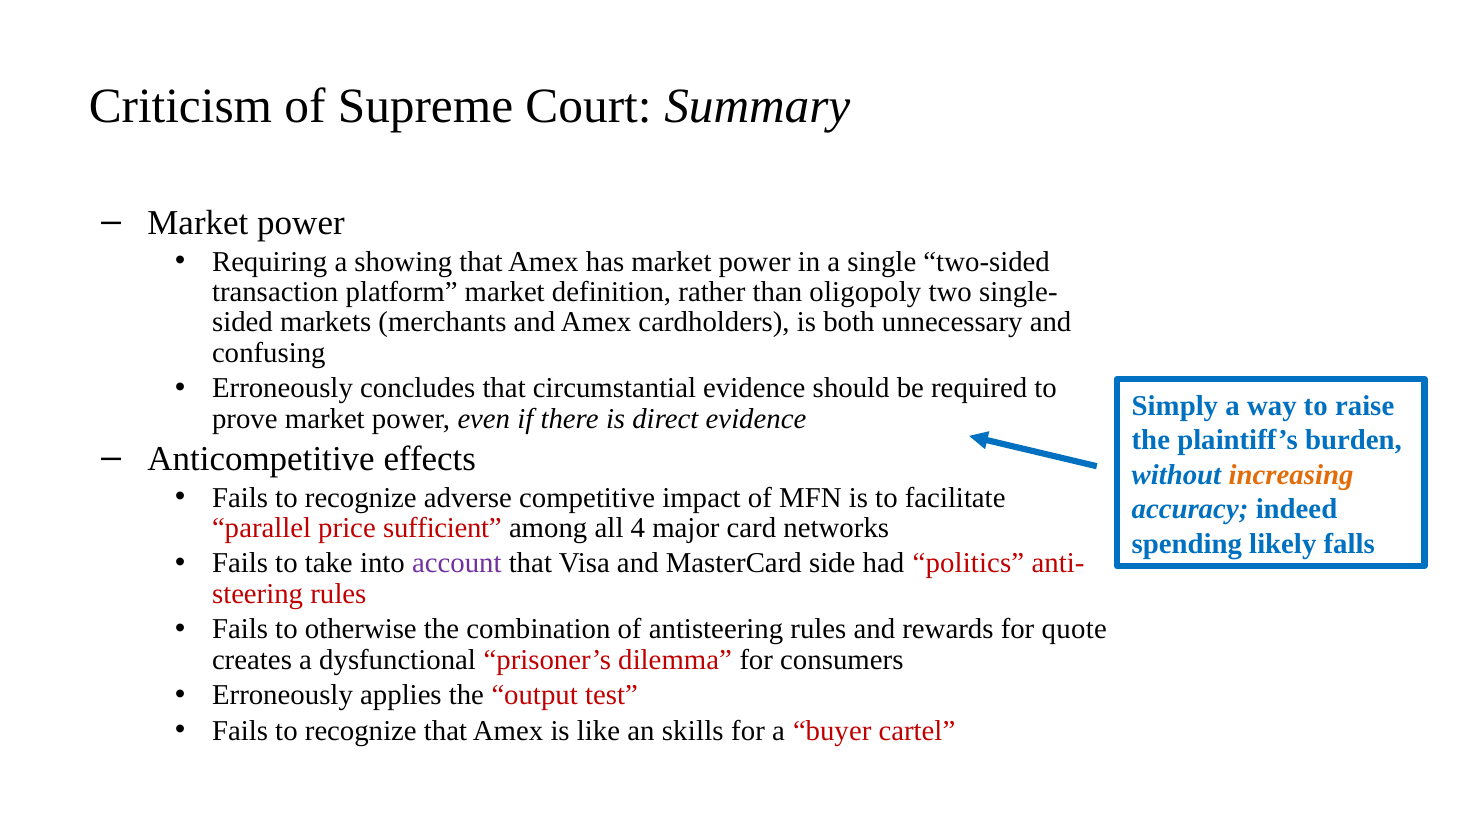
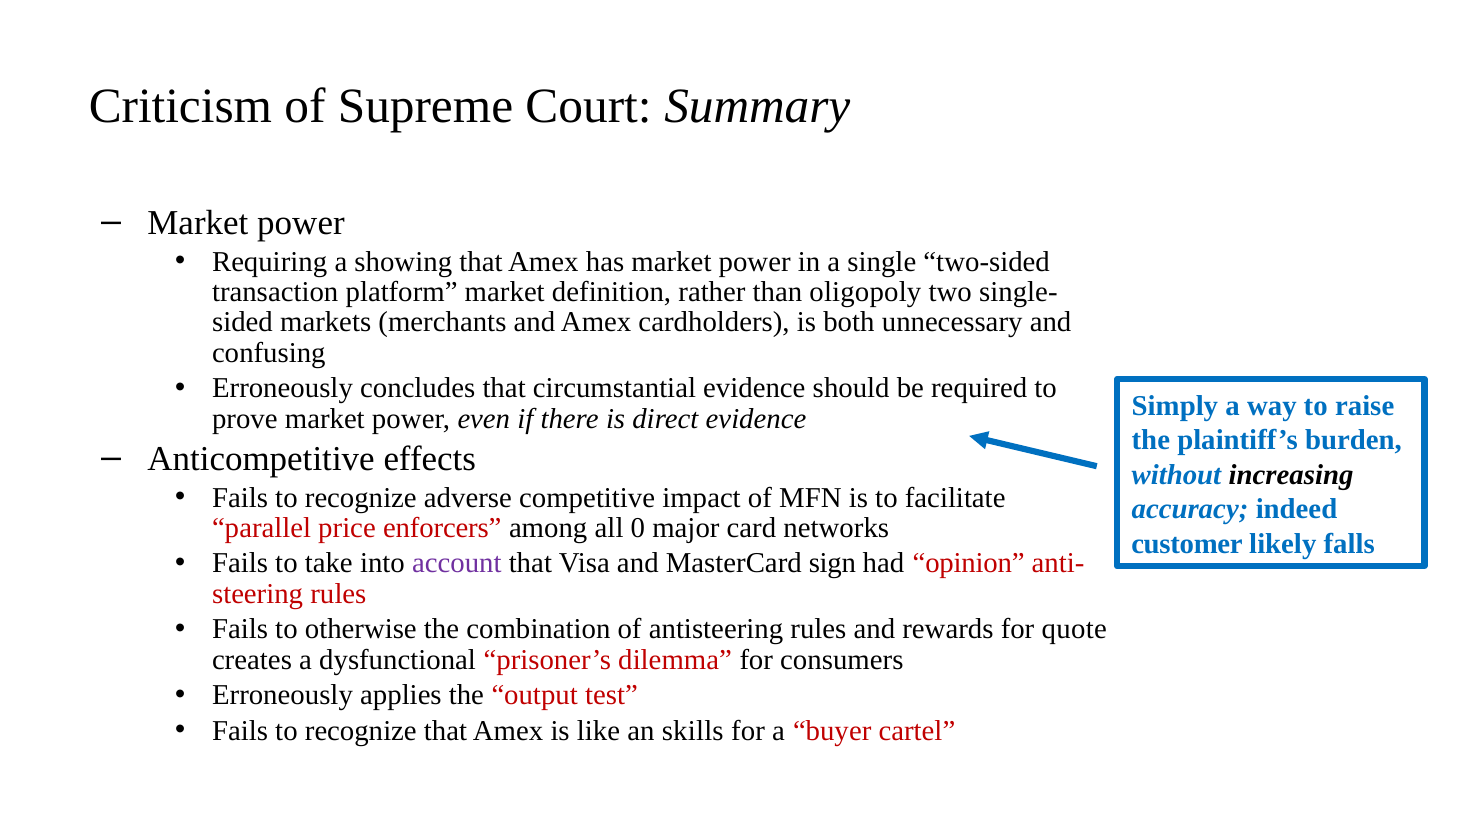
increasing colour: orange -> black (1291, 475)
sufficient: sufficient -> enforcers (442, 528)
4: 4 -> 0 (638, 528)
spending: spending -> customer (1187, 544)
side: side -> sign (832, 564)
politics: politics -> opinion (969, 564)
